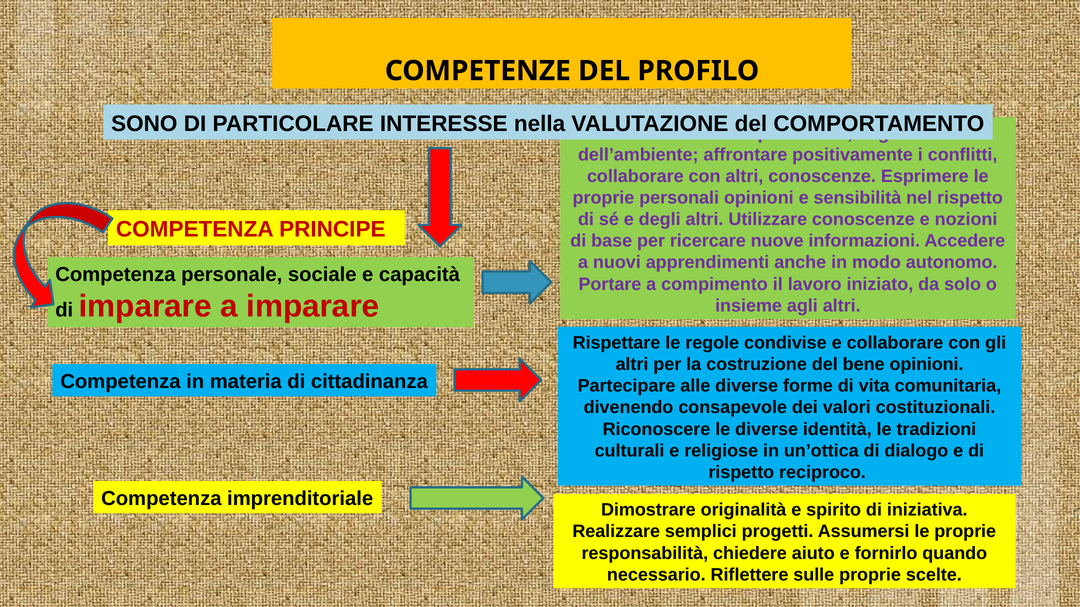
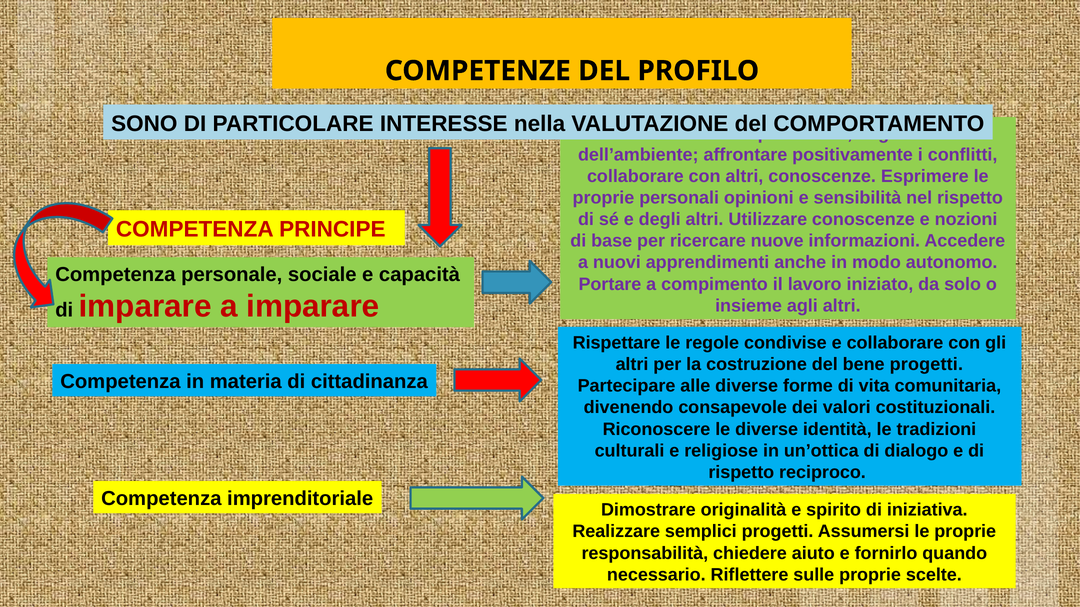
bene opinioni: opinioni -> progetti (926, 365)
